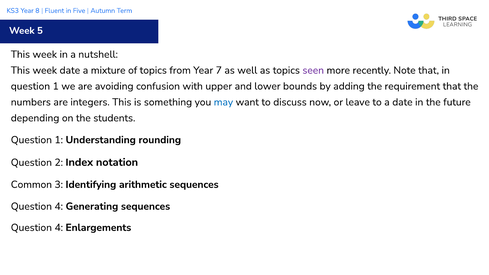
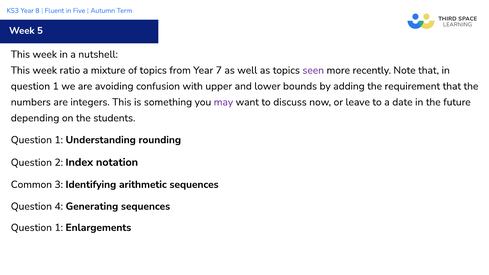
week date: date -> ratio (70, 70)
may colour: blue -> purple (223, 102)
4: 4 -> 1 (59, 228)
